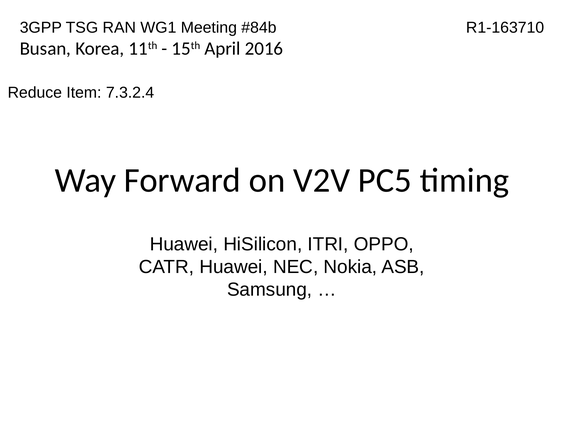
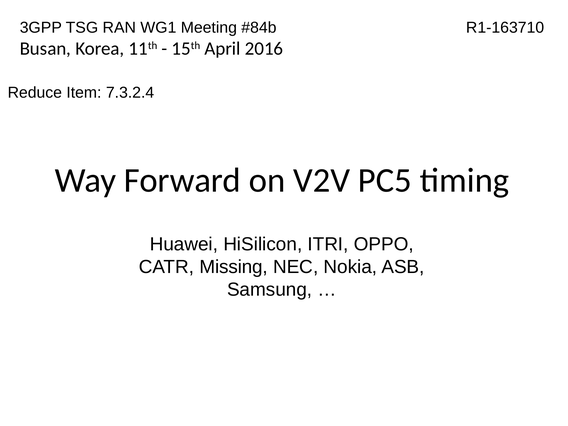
CATR Huawei: Huawei -> Missing (234, 267)
